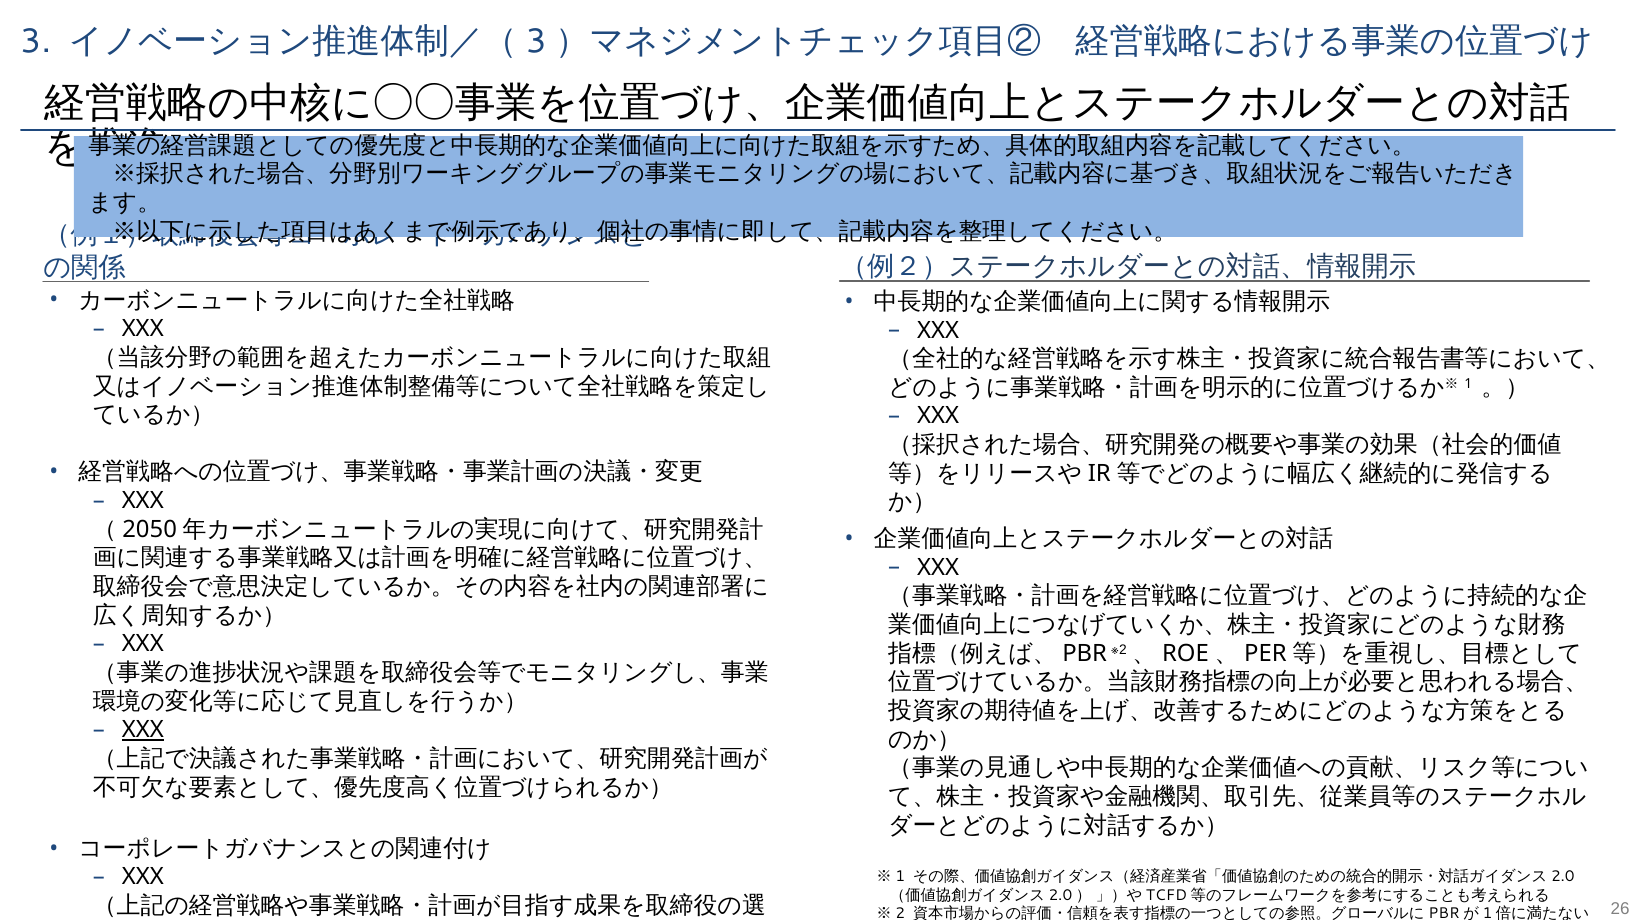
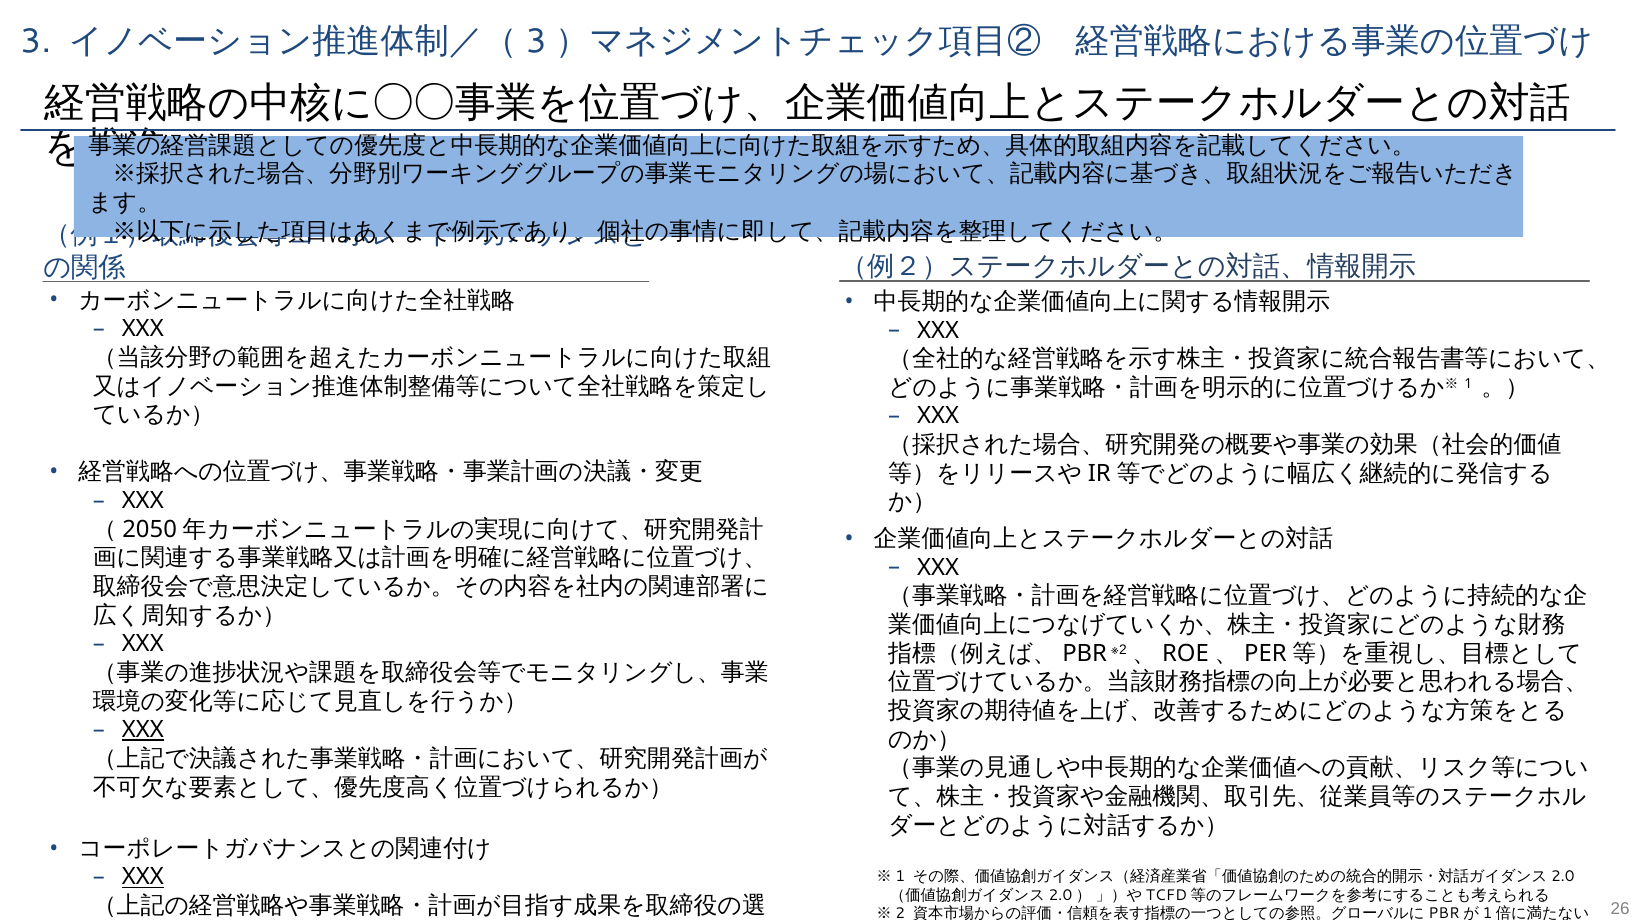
XXX underline: none -> present (143, 877)
